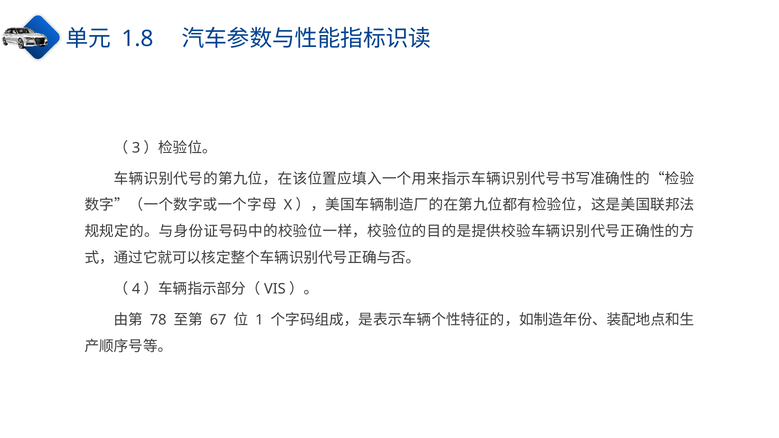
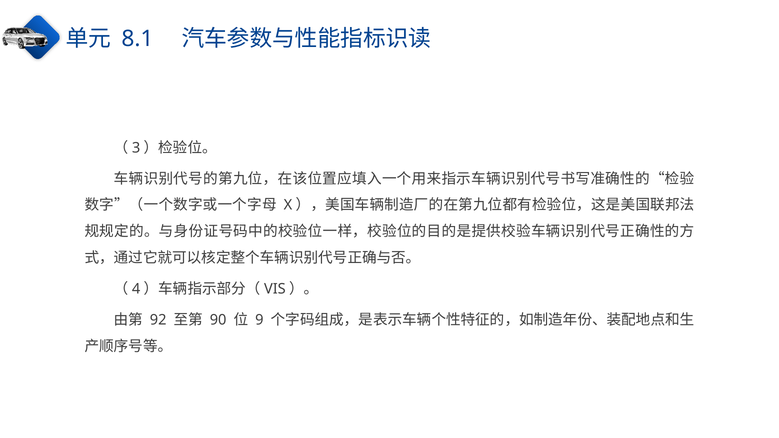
1.8: 1.8 -> 8.1 (137, 39)
78: 78 -> 92 (158, 320)
67: 67 -> 90 (218, 320)
1: 1 -> 9 (259, 320)
